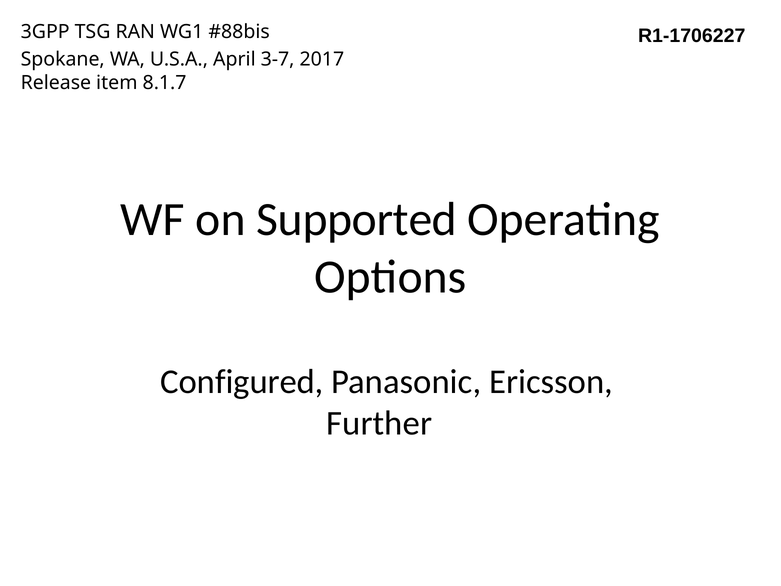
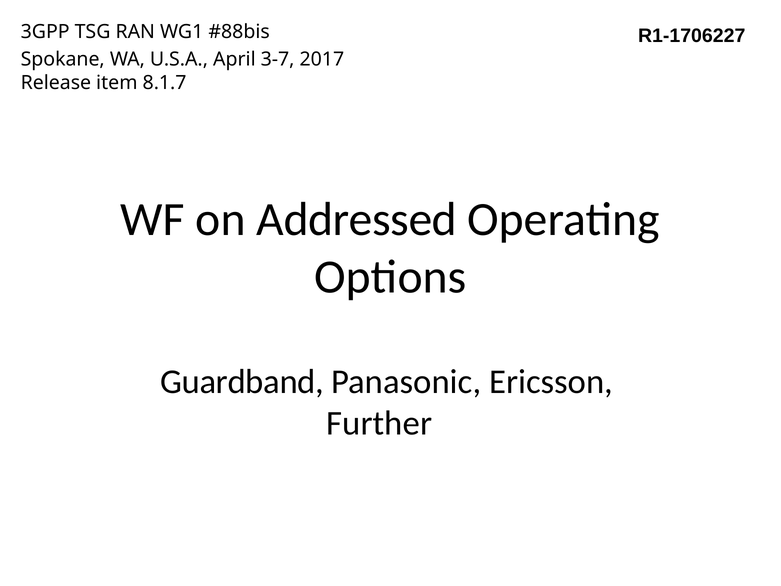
Supported: Supported -> Addressed (357, 219)
Configured: Configured -> Guardband (242, 382)
